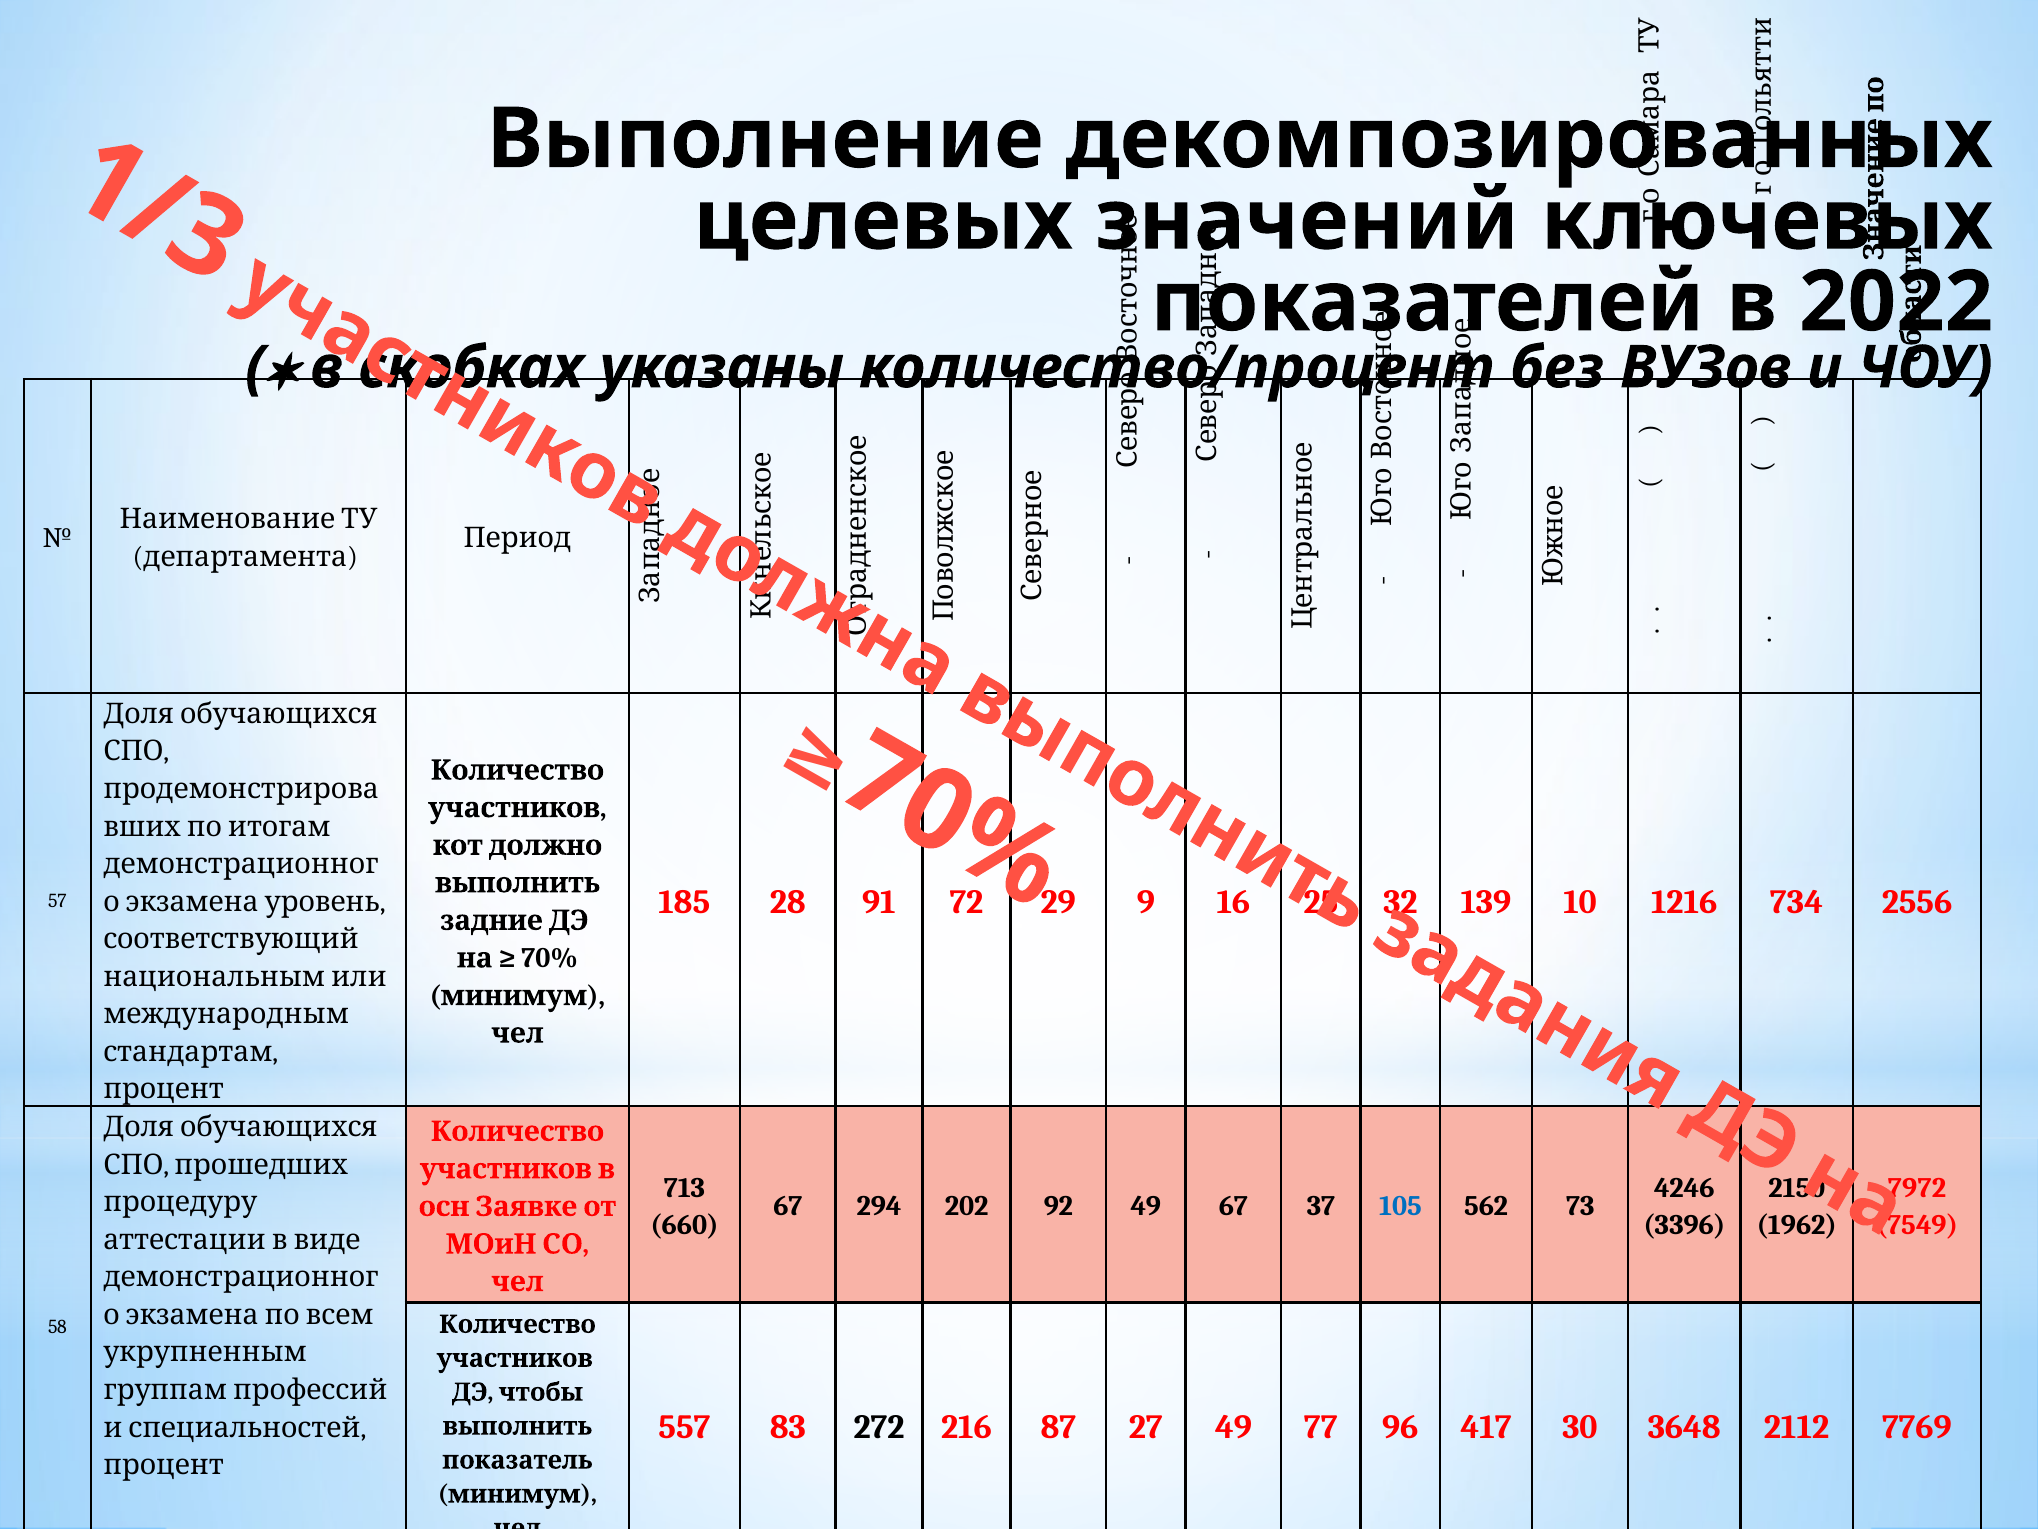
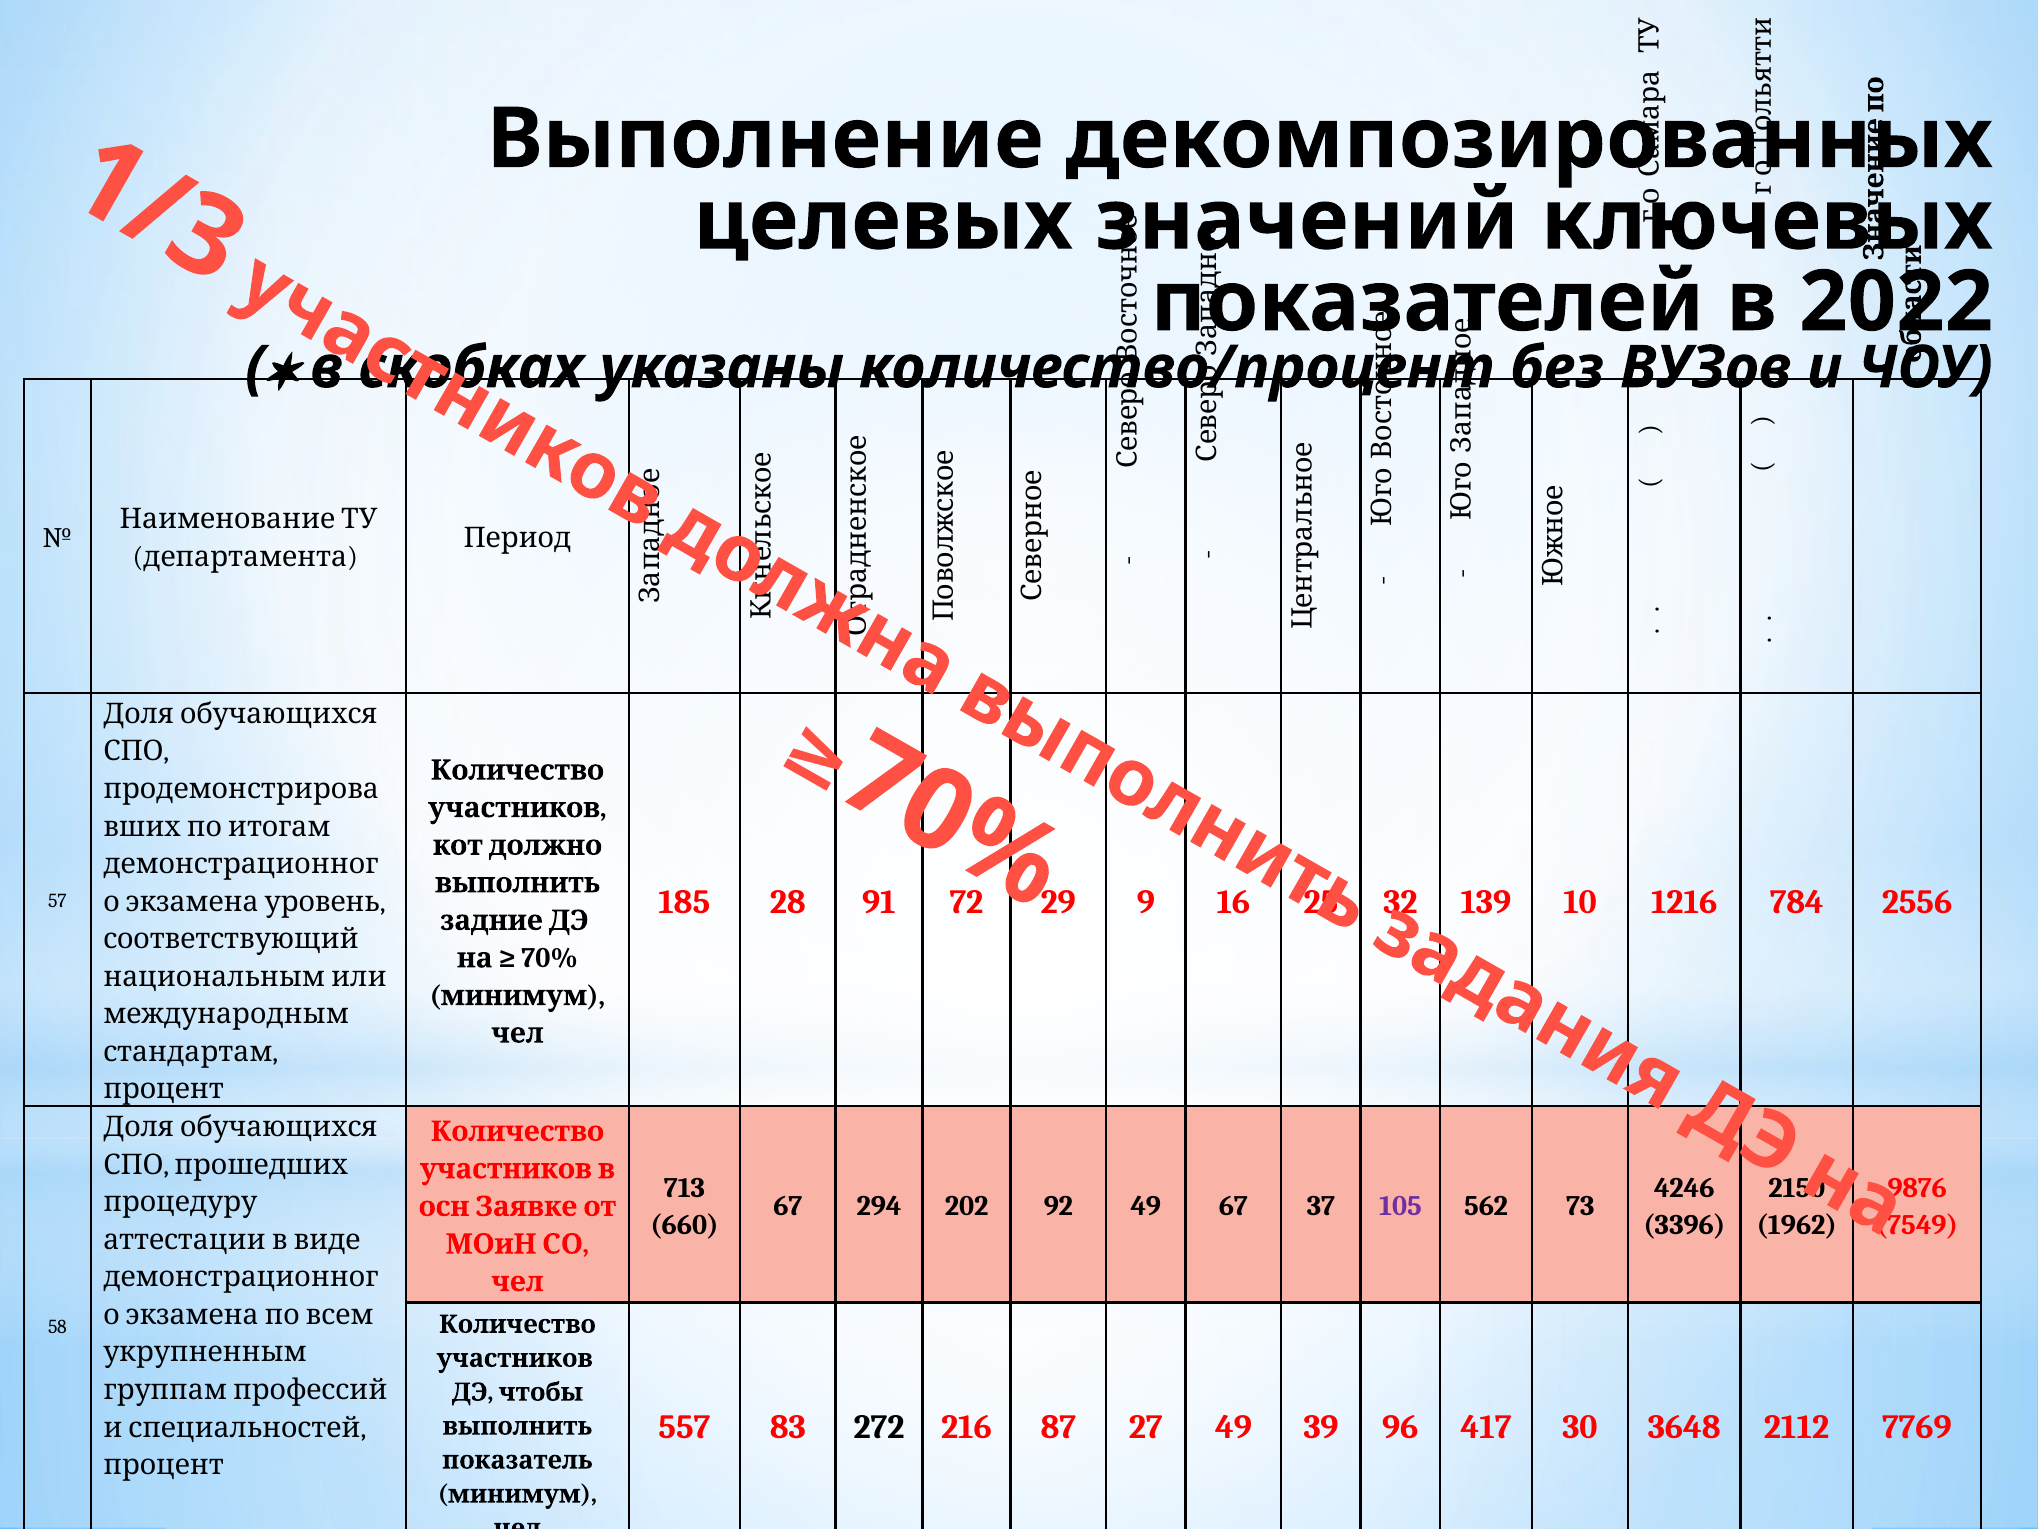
734: 734 -> 784 (1797, 902)
7972: 7972 -> 9876 (1917, 1187)
105 colour: blue -> purple (1401, 1206)
77: 77 -> 39 (1321, 1426)
